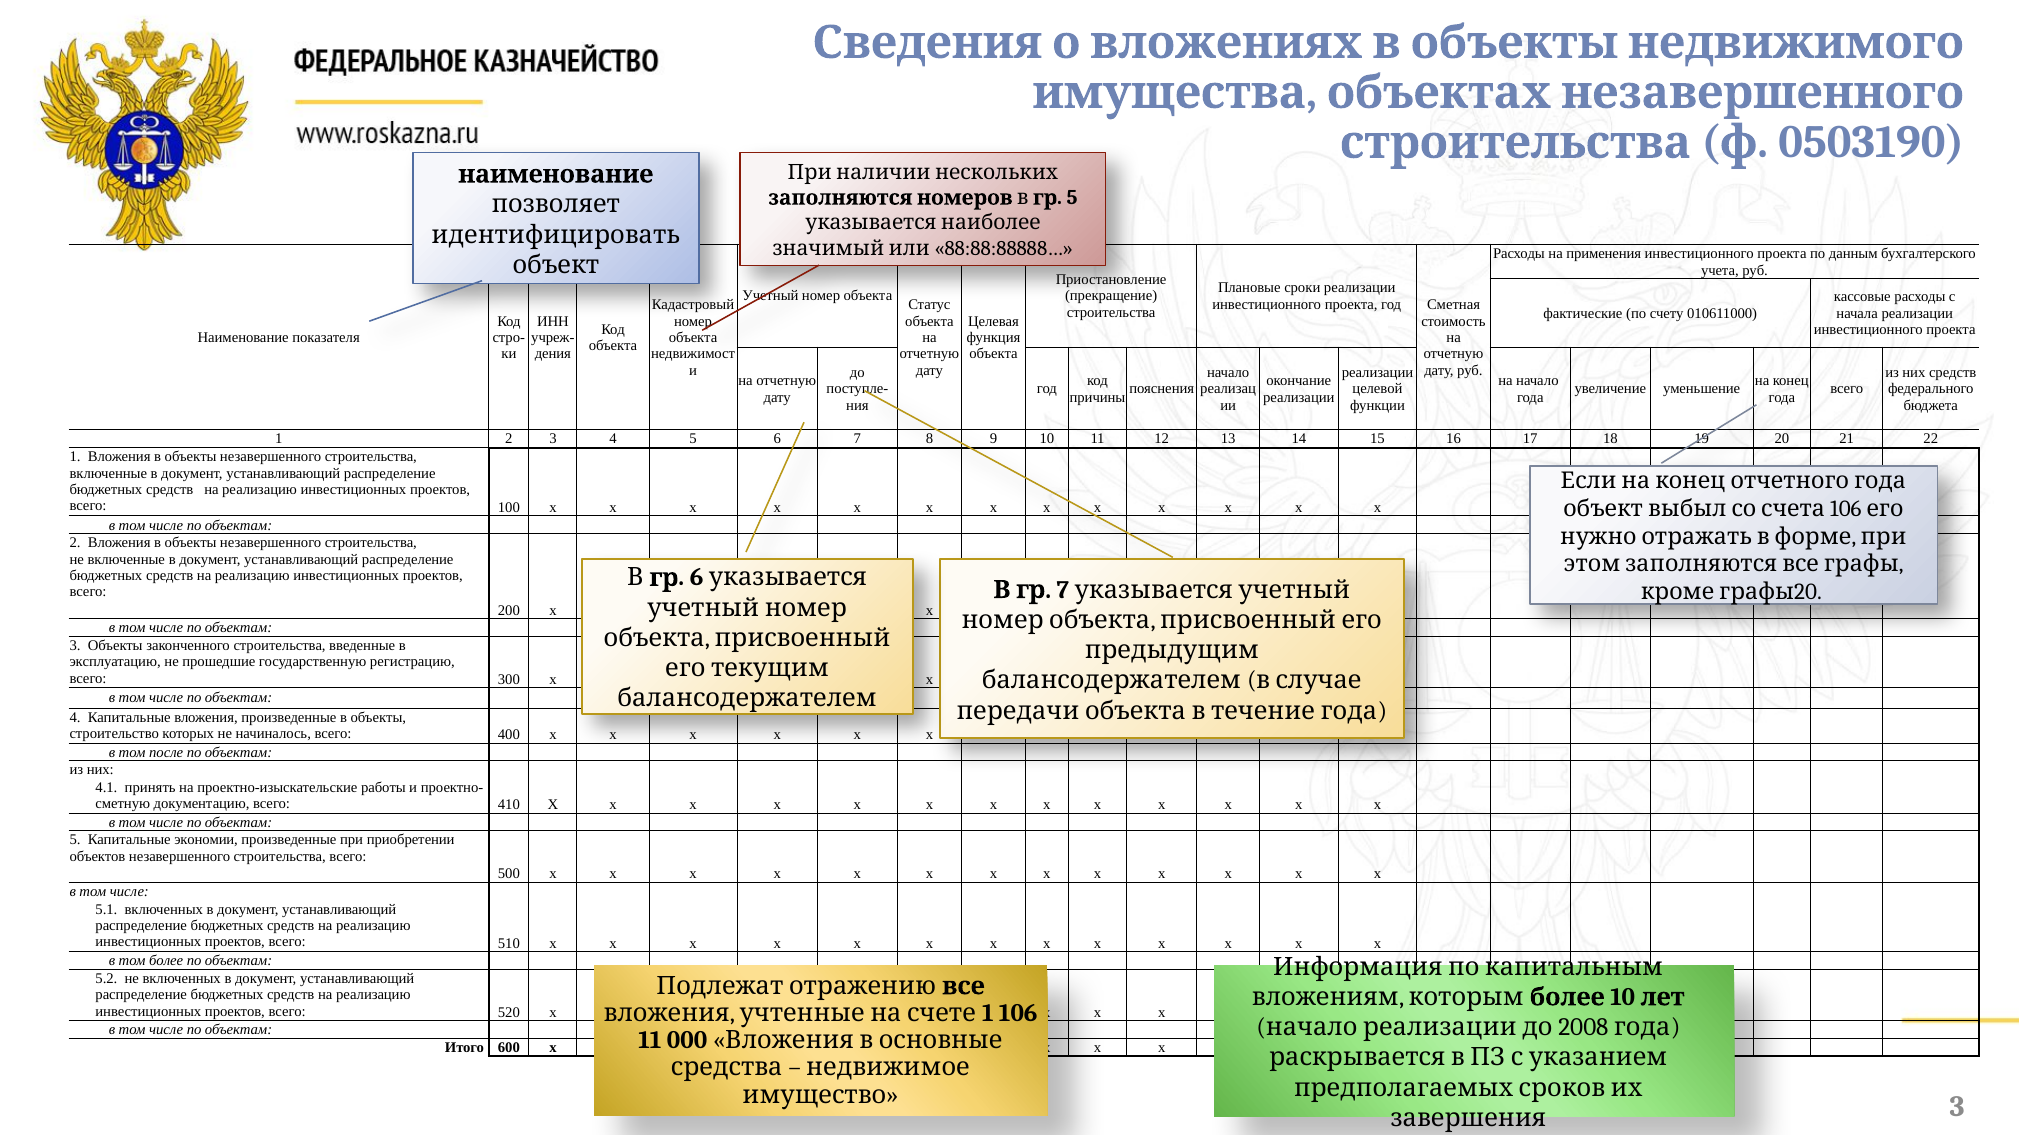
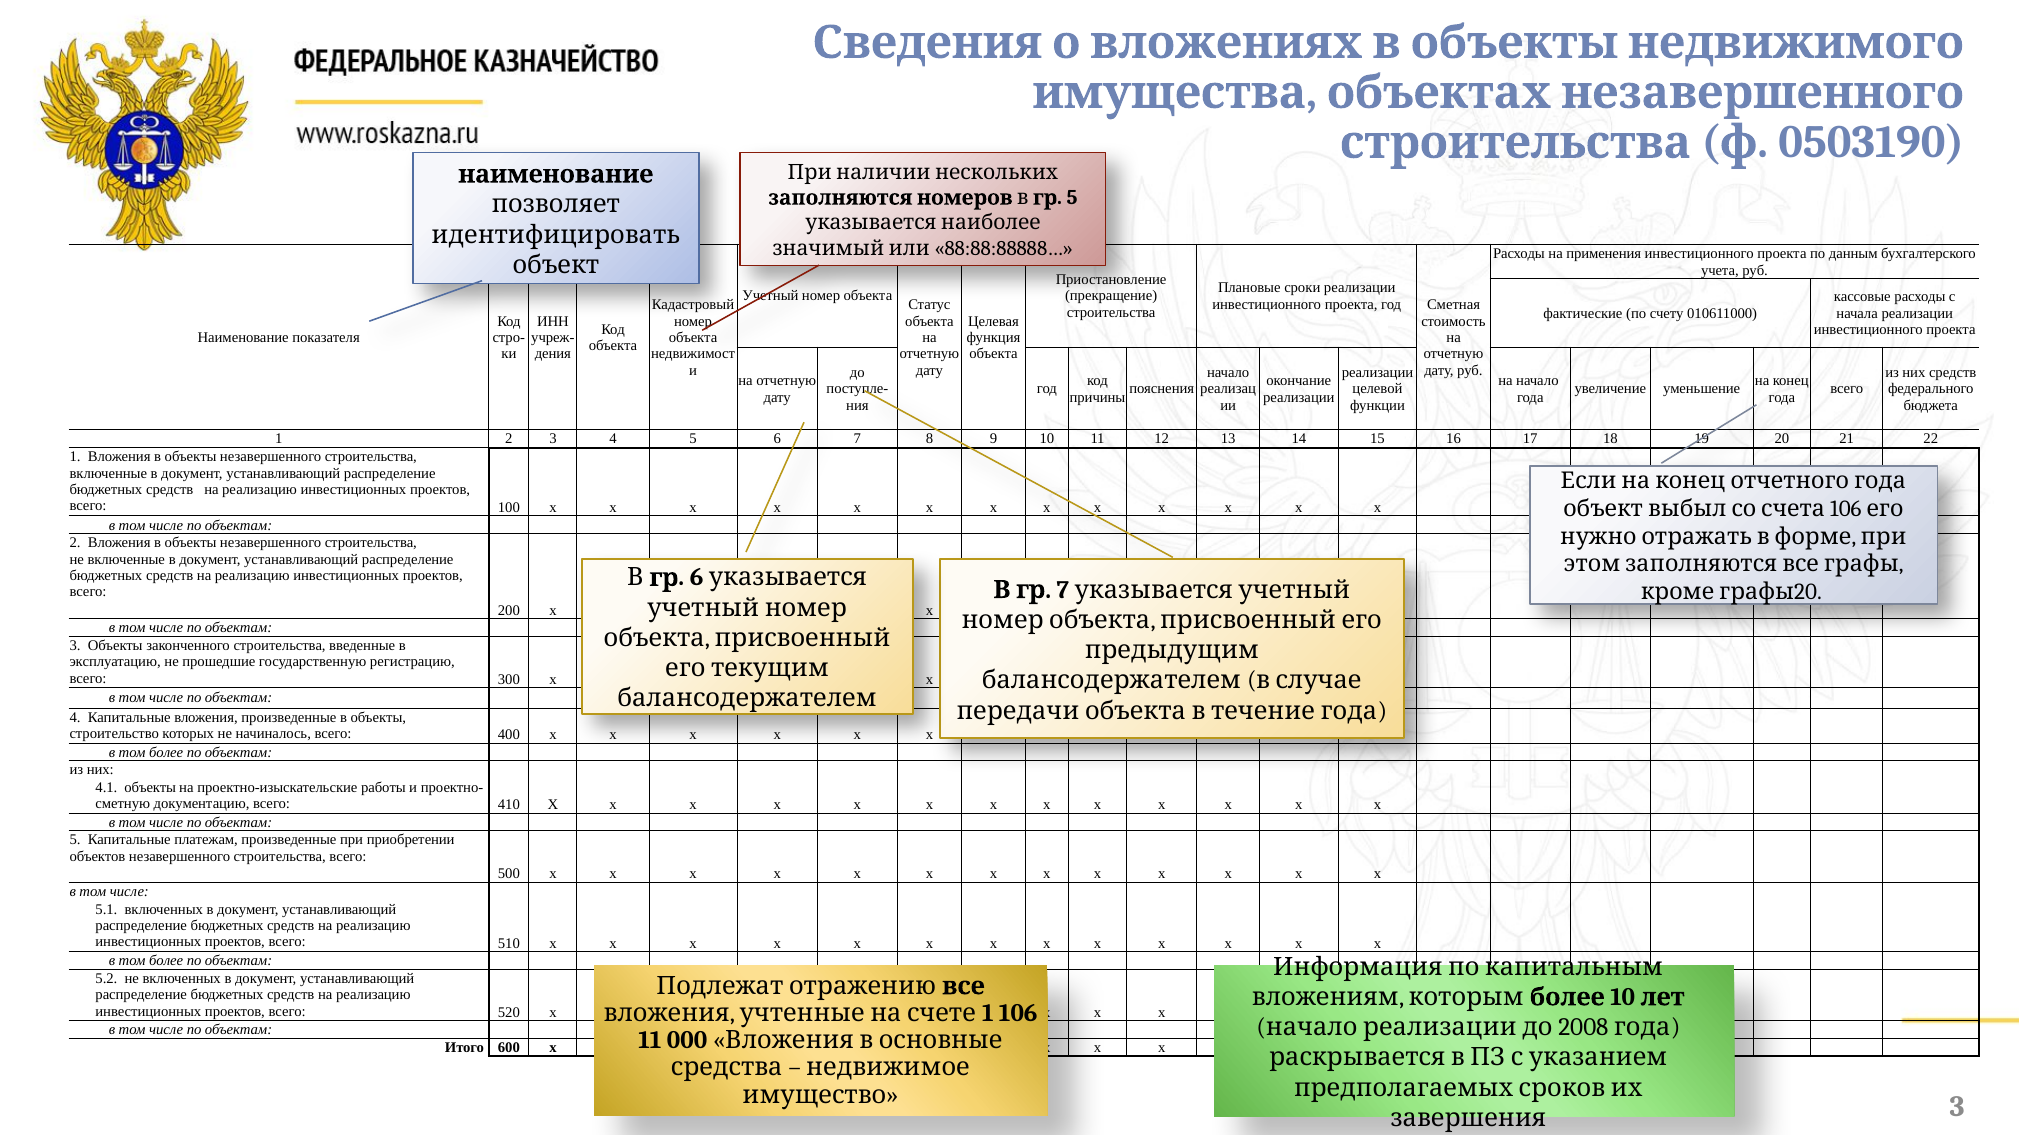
после: после -> более (166, 753)
4.1 принять: принять -> объекты (150, 788)
экономии: экономии -> платежам (206, 841)
